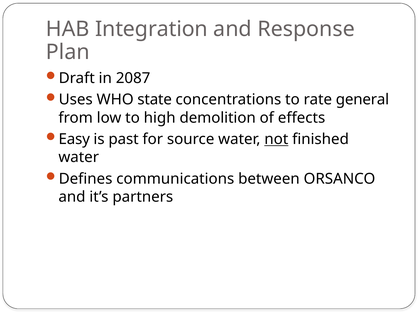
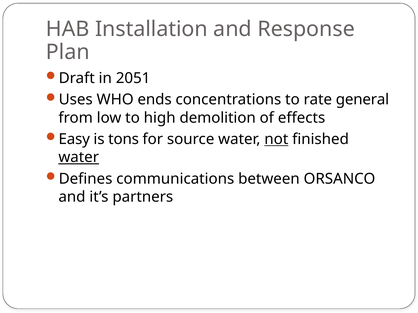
Integration: Integration -> Installation (151, 29)
2087: 2087 -> 2051 (133, 78)
state: state -> ends (155, 100)
past: past -> tons (124, 139)
water underline: none -> present (79, 158)
